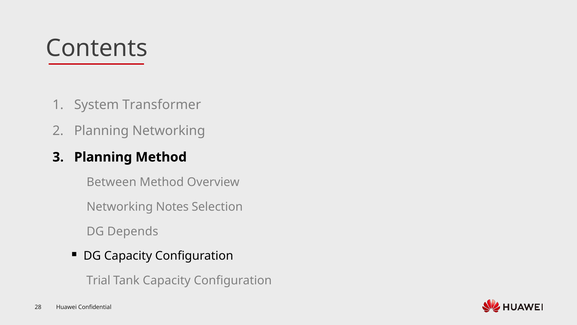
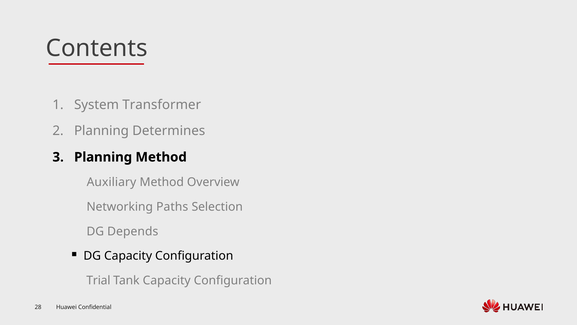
Planning Networking: Networking -> Determines (169, 131)
Between: Between -> Auxiliary (111, 182)
Notes: Notes -> Paths (172, 207)
